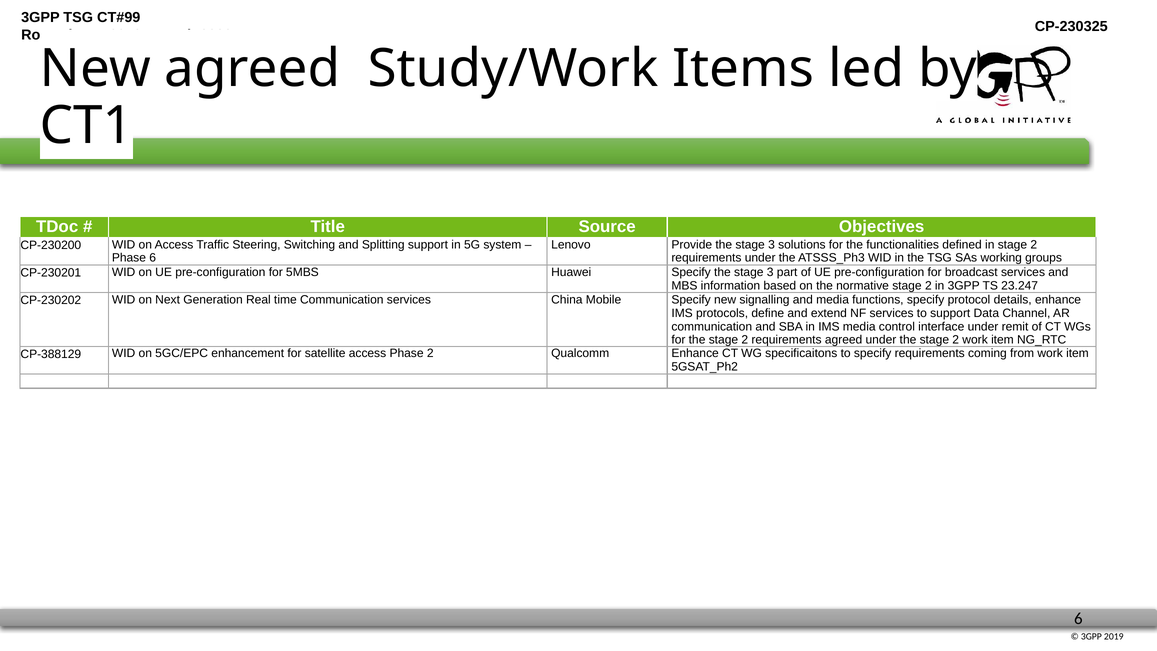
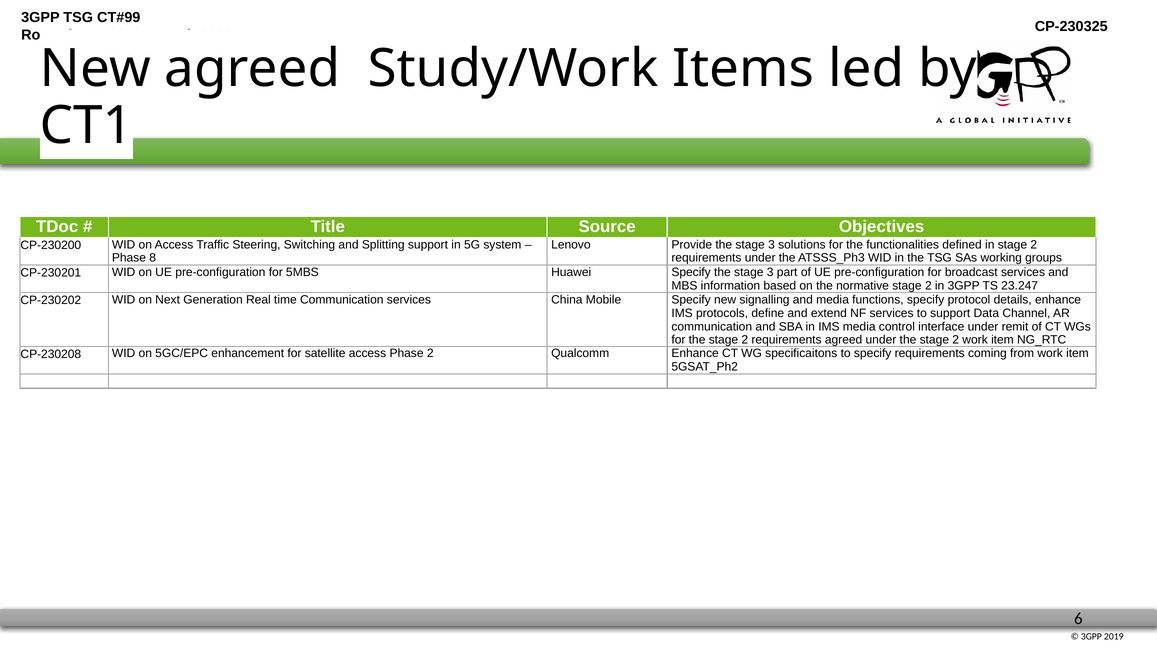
Phase 6: 6 -> 8 (153, 258)
CP-388129: CP-388129 -> CP-230208 (51, 354)
